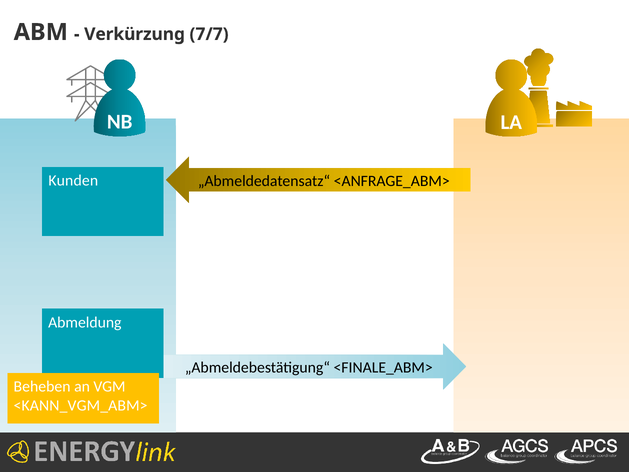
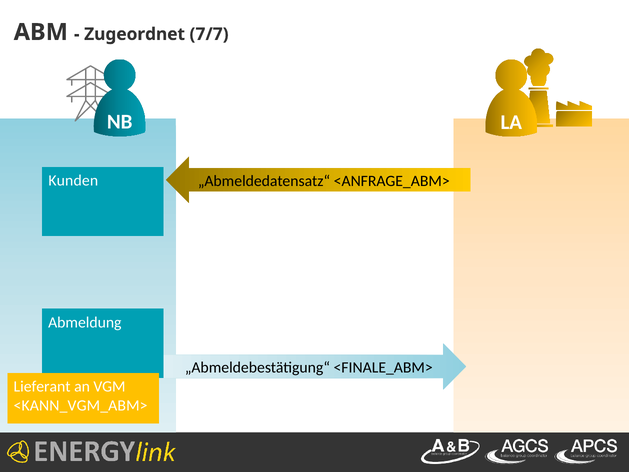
Verkürzung: Verkürzung -> Zugeordnet (135, 34)
Beheben: Beheben -> Lieferant (42, 386)
